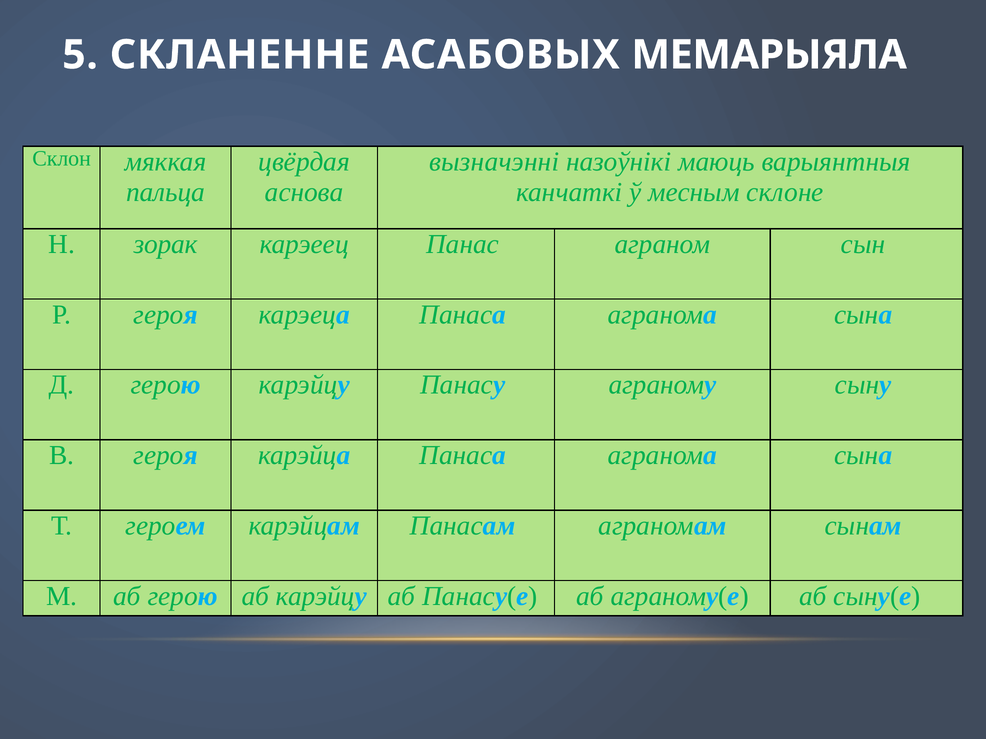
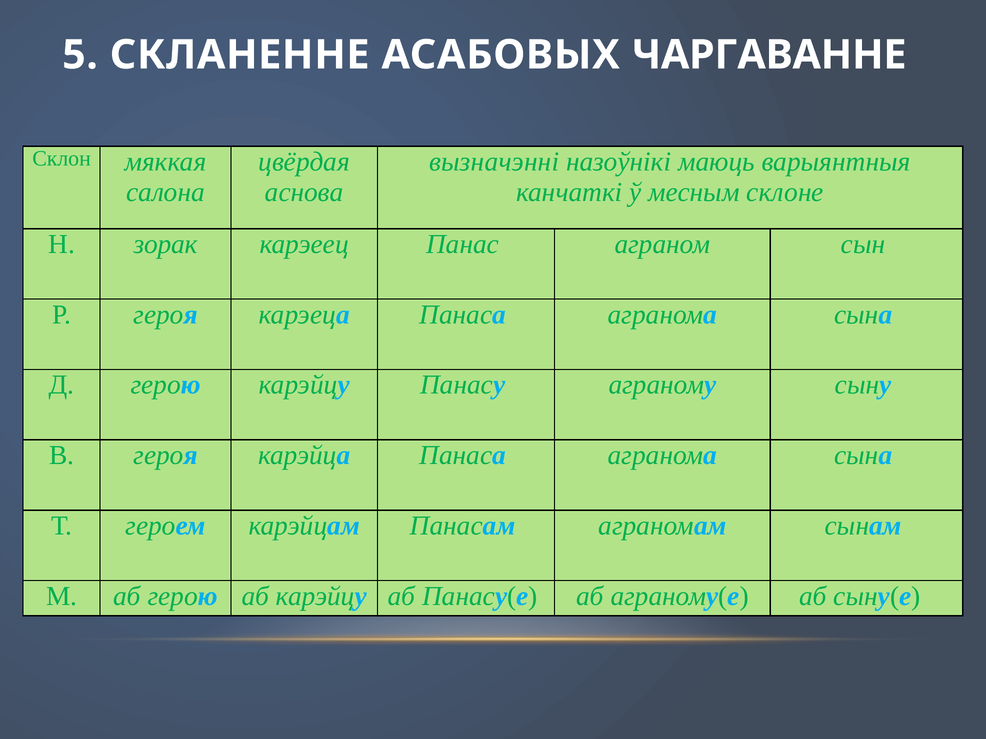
МЕМАРЫЯЛА: МЕМАРЫЯЛА -> ЧАРГАВАННЕ (769, 55)
пальца: пальца -> салона (166, 192)
